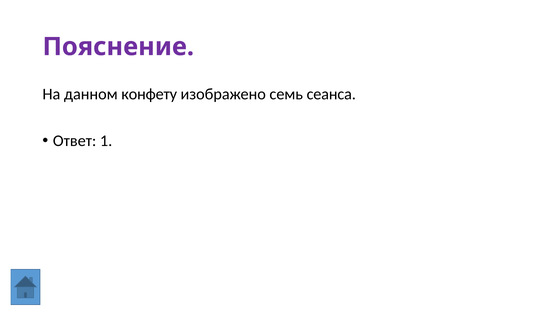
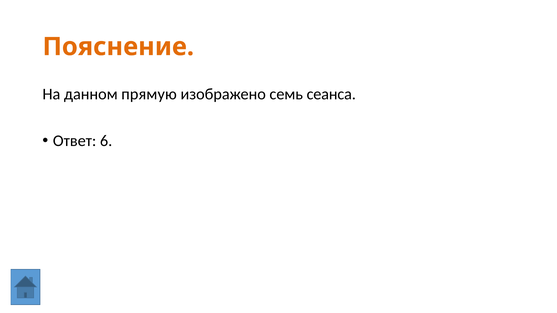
Пояснение colour: purple -> orange (118, 47)
конфету: конфету -> прямую (149, 94)
1: 1 -> 6 (106, 141)
